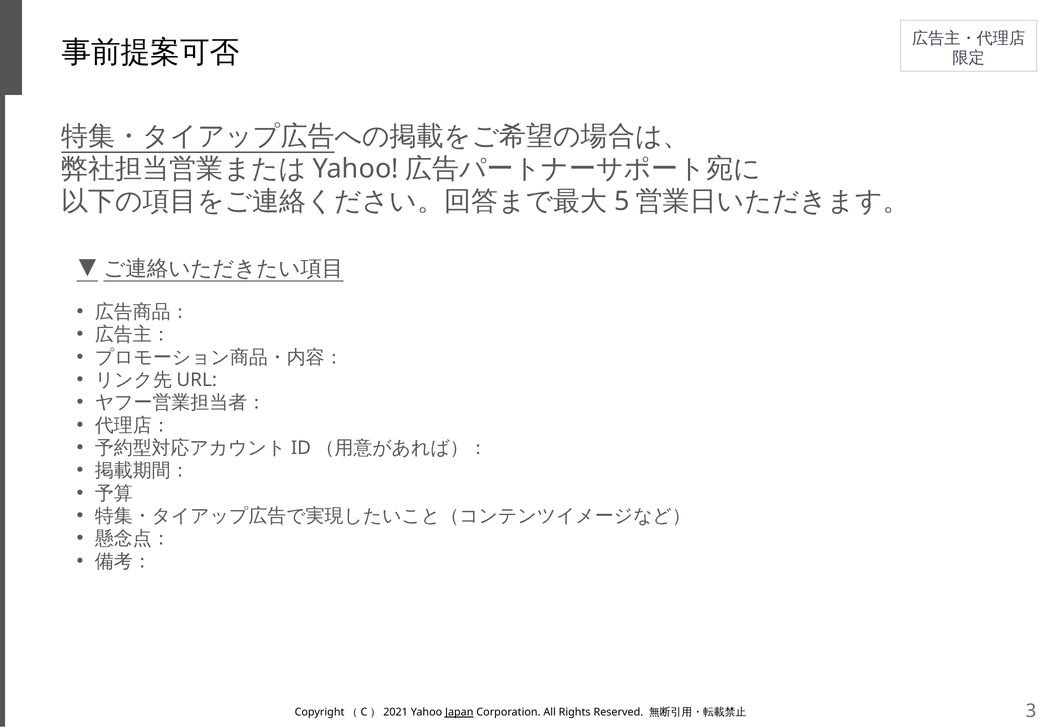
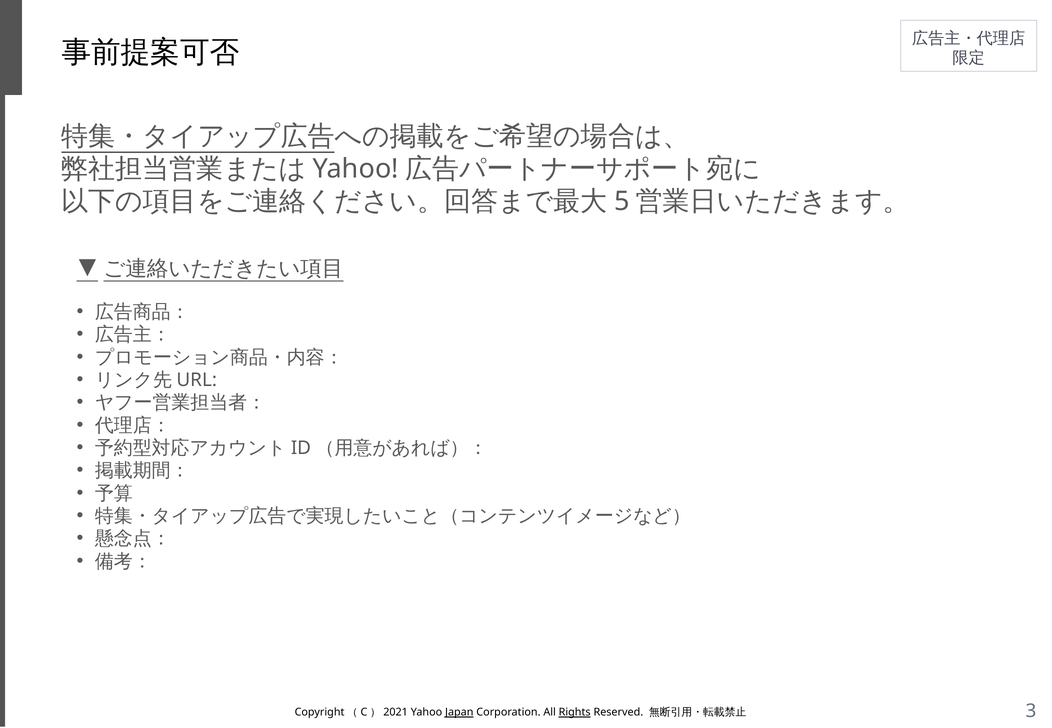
Rights underline: none -> present (575, 713)
